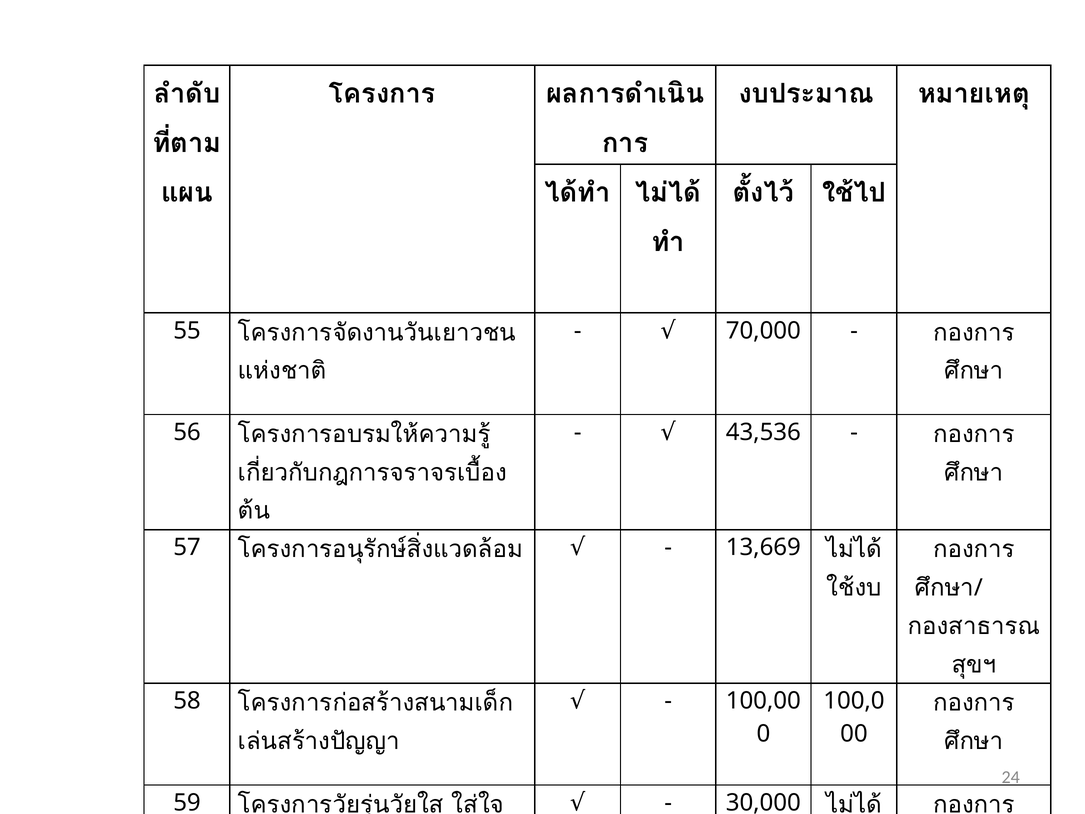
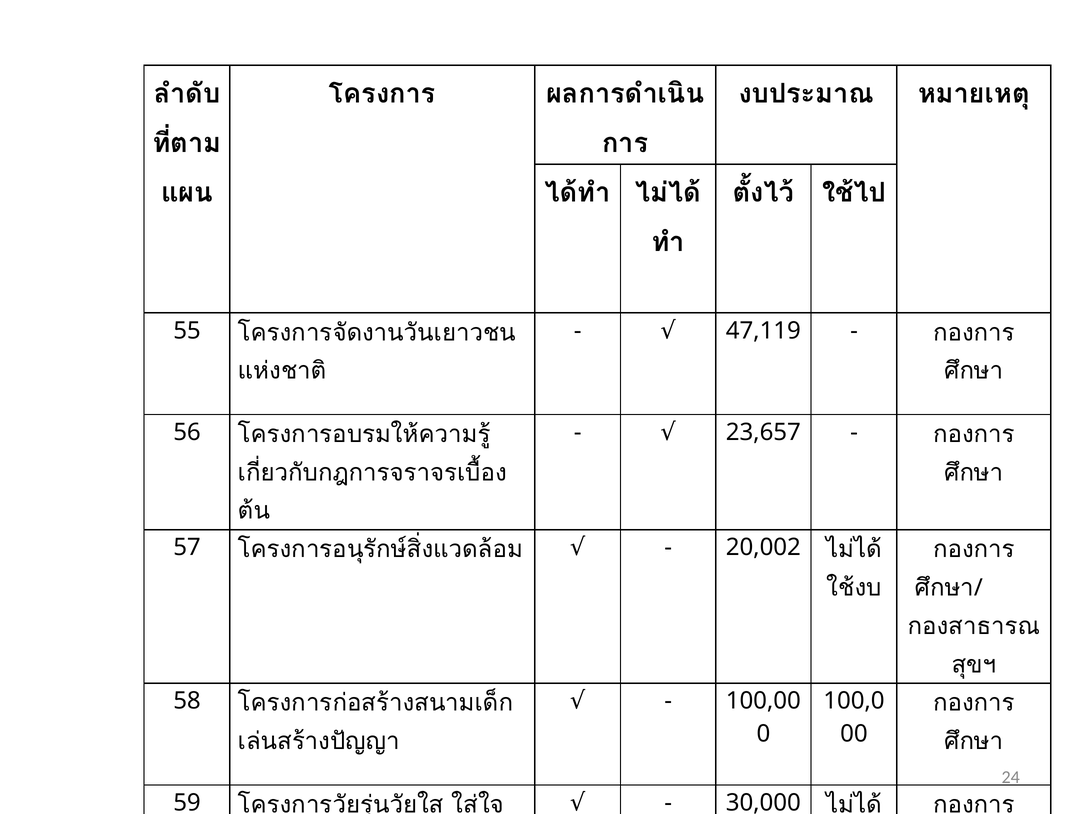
70,000: 70,000 -> 47,119 (763, 330)
43,536: 43,536 -> 23,657 (763, 432)
13,669: 13,669 -> 20,002 (763, 547)
